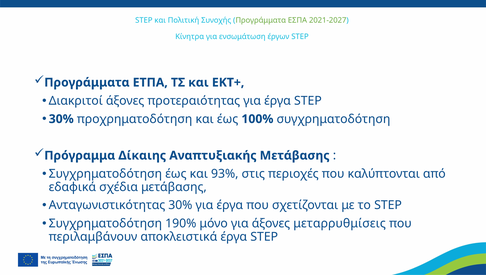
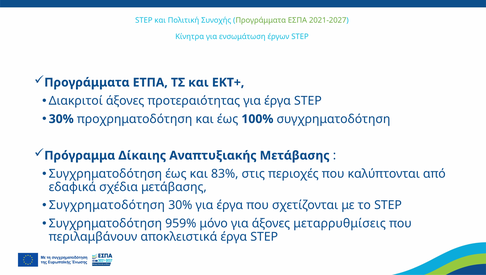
93%: 93% -> 83% (225, 174)
Ανταγωνιστικότητας: Ανταγωνιστικότητας -> Συγχρηματοδότηση (107, 205)
190%: 190% -> 959% (181, 224)
